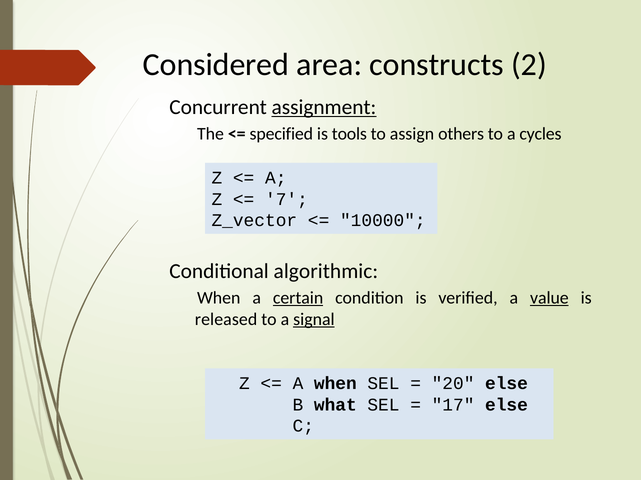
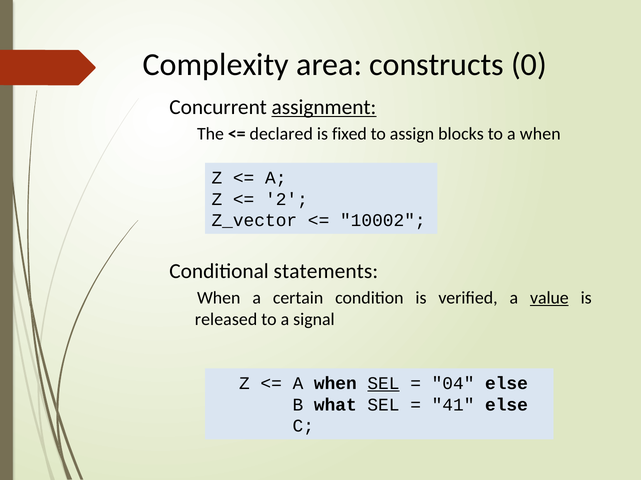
Considered: Considered -> Complexity (216, 65)
2: 2 -> 0 (529, 65)
specified: specified -> declared (281, 134)
tools: tools -> fixed (349, 134)
others: others -> blocks (461, 134)
to a cycles: cycles -> when (540, 134)
7: 7 -> 2 (286, 200)
10000: 10000 -> 10002 (383, 221)
algorithmic: algorithmic -> statements (326, 272)
certain underline: present -> none (298, 298)
signal underline: present -> none (314, 320)
SEL underline: none -> present (383, 384)
20: 20 -> 04 (453, 384)
17: 17 -> 41 (453, 405)
